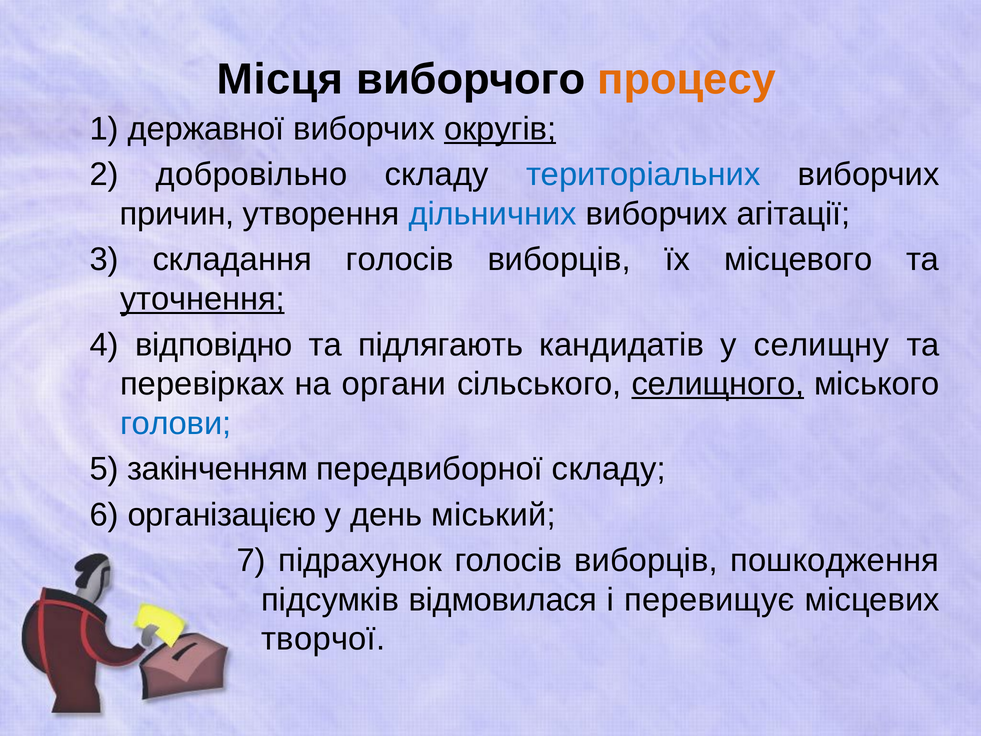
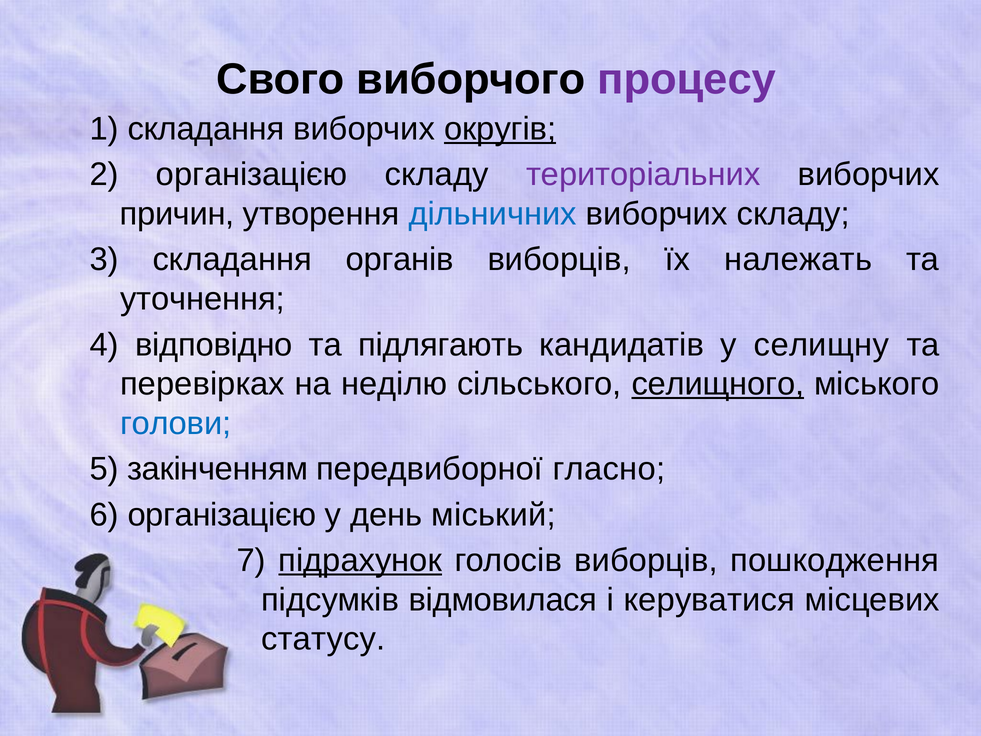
Місця: Місця -> Свого (281, 80)
процесу colour: orange -> purple (687, 80)
1 державної: державної -> складання (206, 129)
2 добровільно: добровільно -> організацією (252, 175)
територіальних colour: blue -> purple (643, 175)
виборчих агітації: агітації -> складу (793, 214)
складання голосів: голосів -> органів (400, 260)
місцевого: місцевого -> належать (798, 260)
уточнення underline: present -> none (203, 299)
органи: органи -> неділю (394, 384)
передвиборної складу: складу -> гласно (609, 469)
підрахунок underline: none -> present (360, 560)
перевищує: перевищує -> керуватися (709, 600)
творчої: творчої -> статусу (323, 639)
